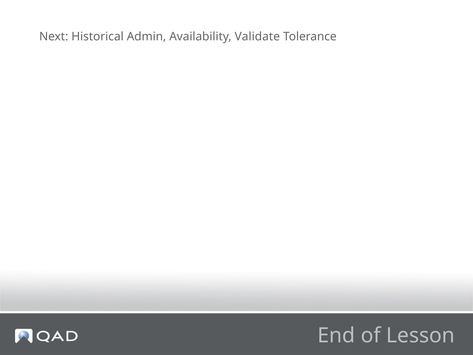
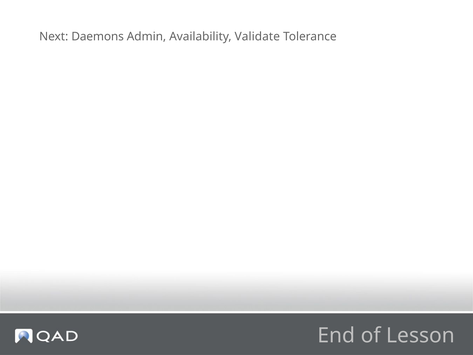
Historical: Historical -> Daemons (98, 37)
